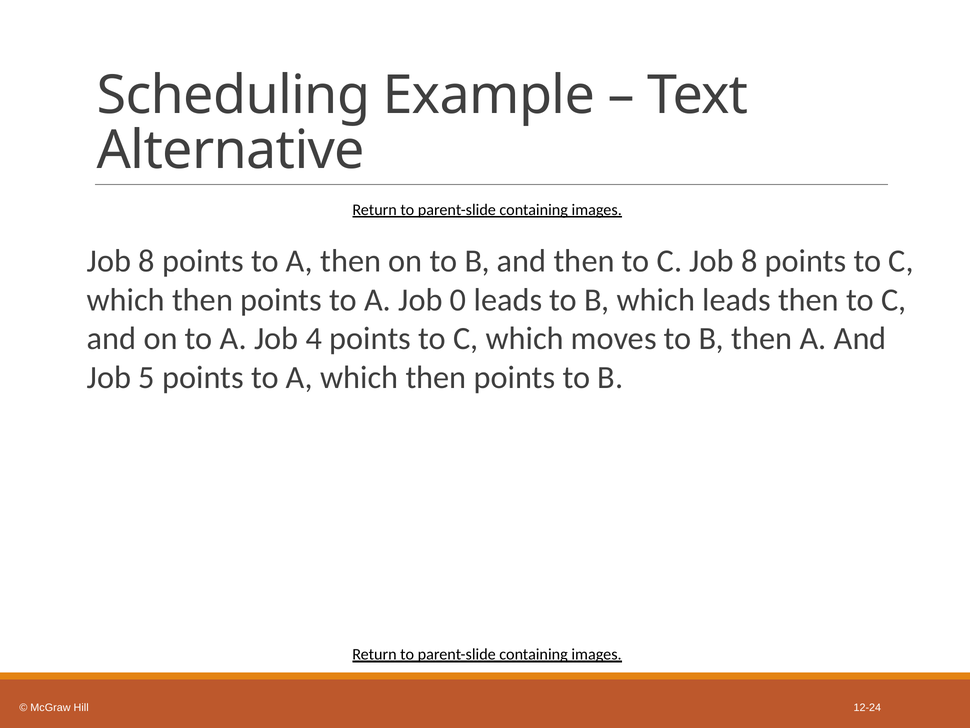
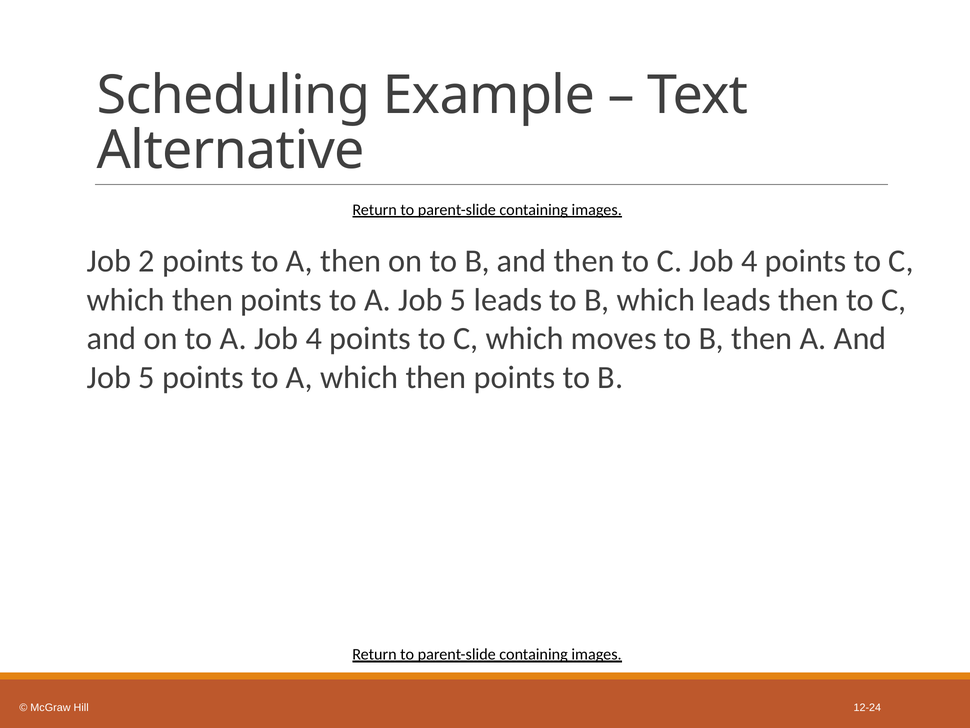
8: 8 -> 2 (147, 261)
C Job 8: 8 -> 4 (749, 261)
A Job 0: 0 -> 5 (458, 300)
